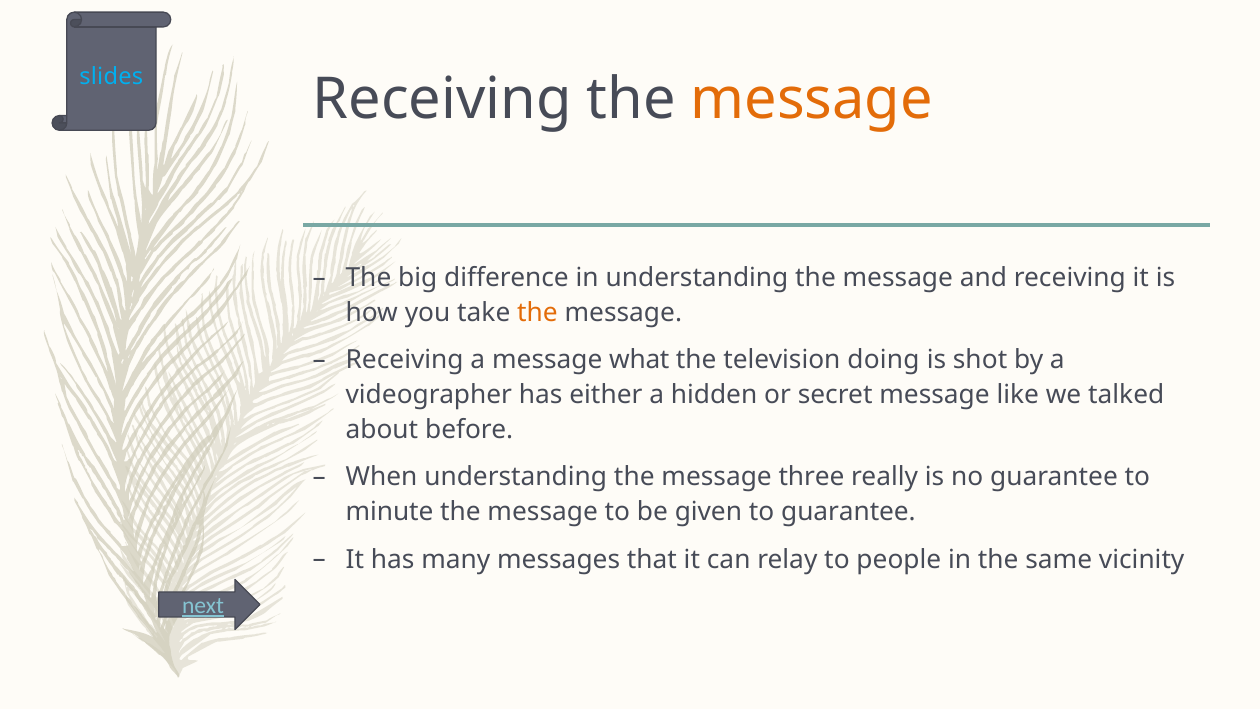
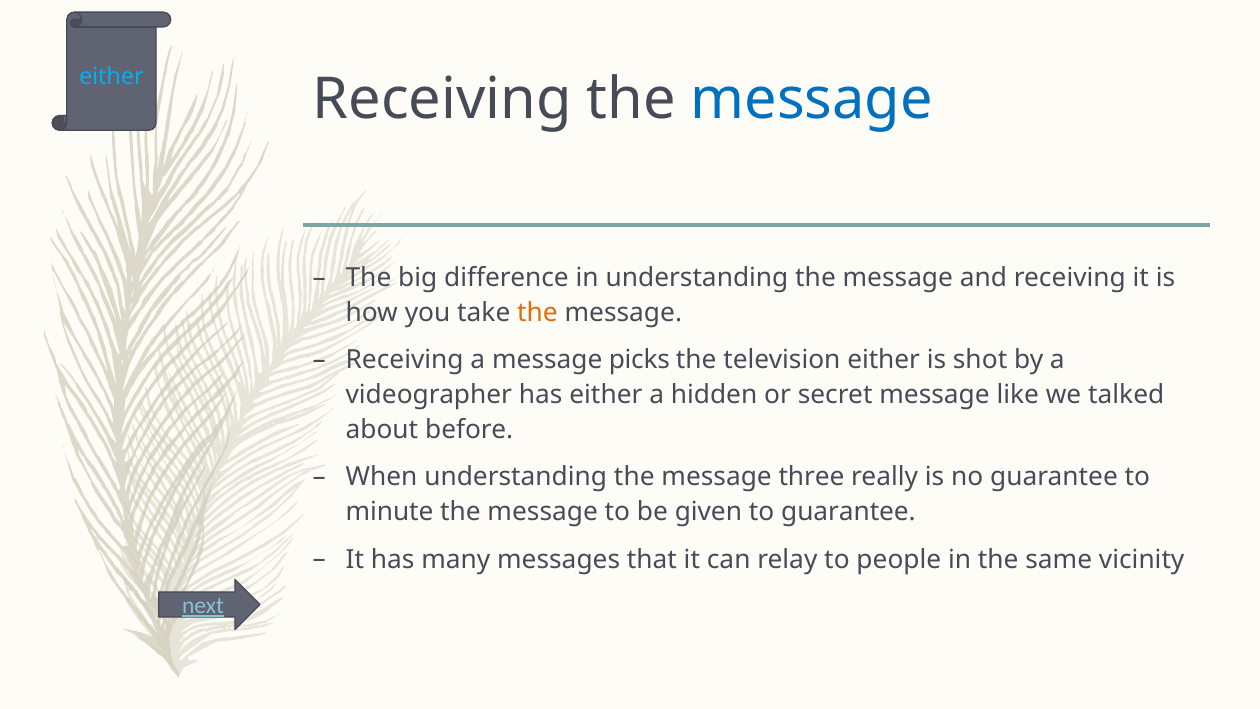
slides: slides -> either (111, 77)
message colour: orange -> blue (812, 99)
what: what -> picks (639, 360)
television doing: doing -> either (884, 360)
